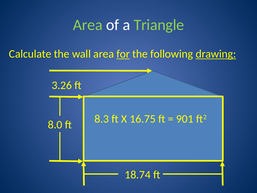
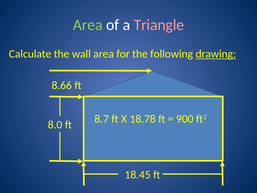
Triangle colour: light green -> pink (159, 25)
for underline: present -> none (123, 54)
3.26: 3.26 -> 8.66 (62, 85)
8.3: 8.3 -> 8.7 (102, 119)
16.75: 16.75 -> 18.78 (143, 119)
901: 901 -> 900 (185, 119)
18.74: 18.74 -> 18.45 (138, 174)
